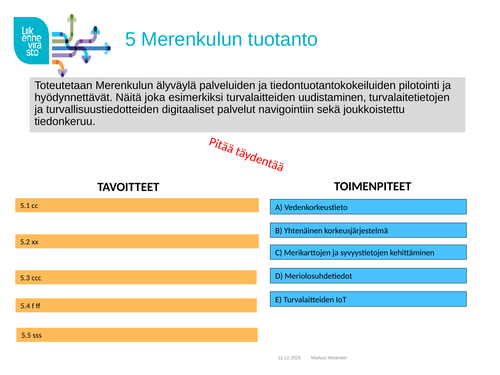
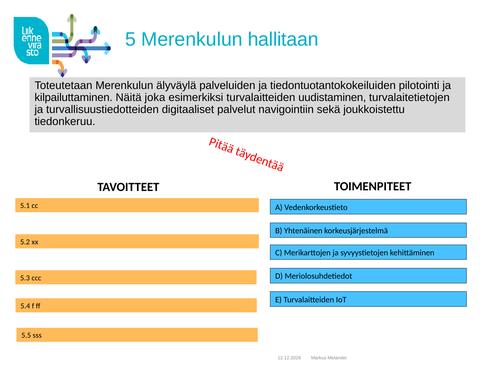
tuotanto: tuotanto -> hallitaan (283, 39)
hyödynnettävät: hyödynnettävät -> kilpailuttaminen (74, 98)
